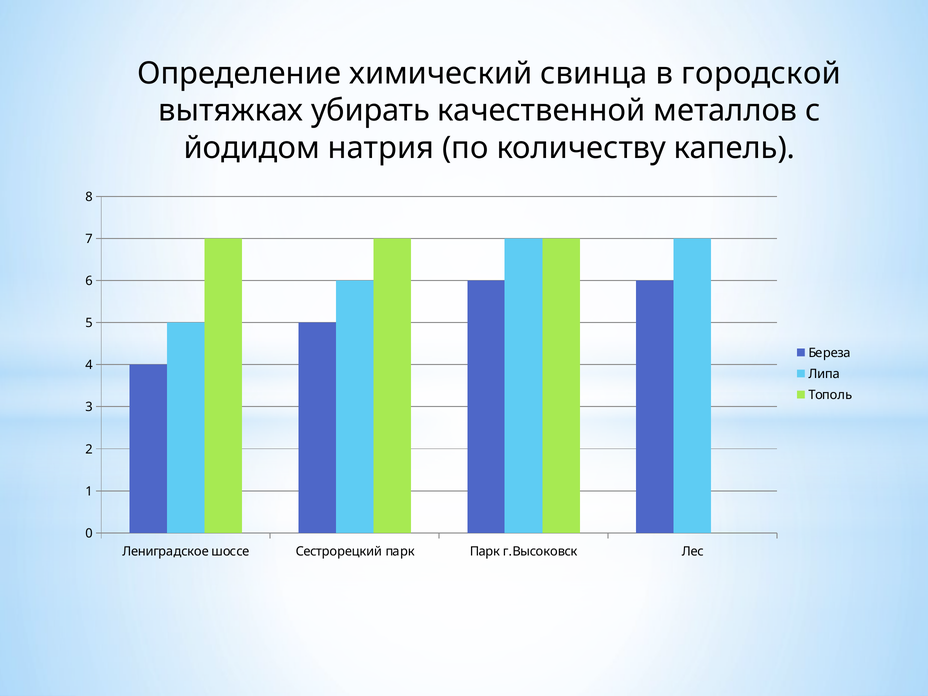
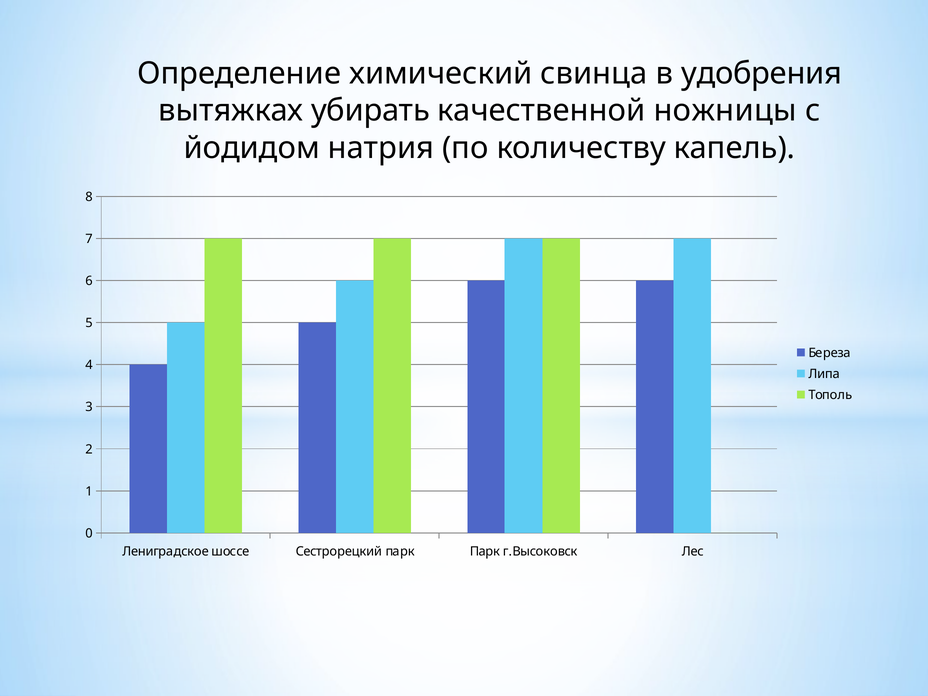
городской: городской -> удобрения (762, 74)
металлов: металлов -> ножницы (725, 111)
